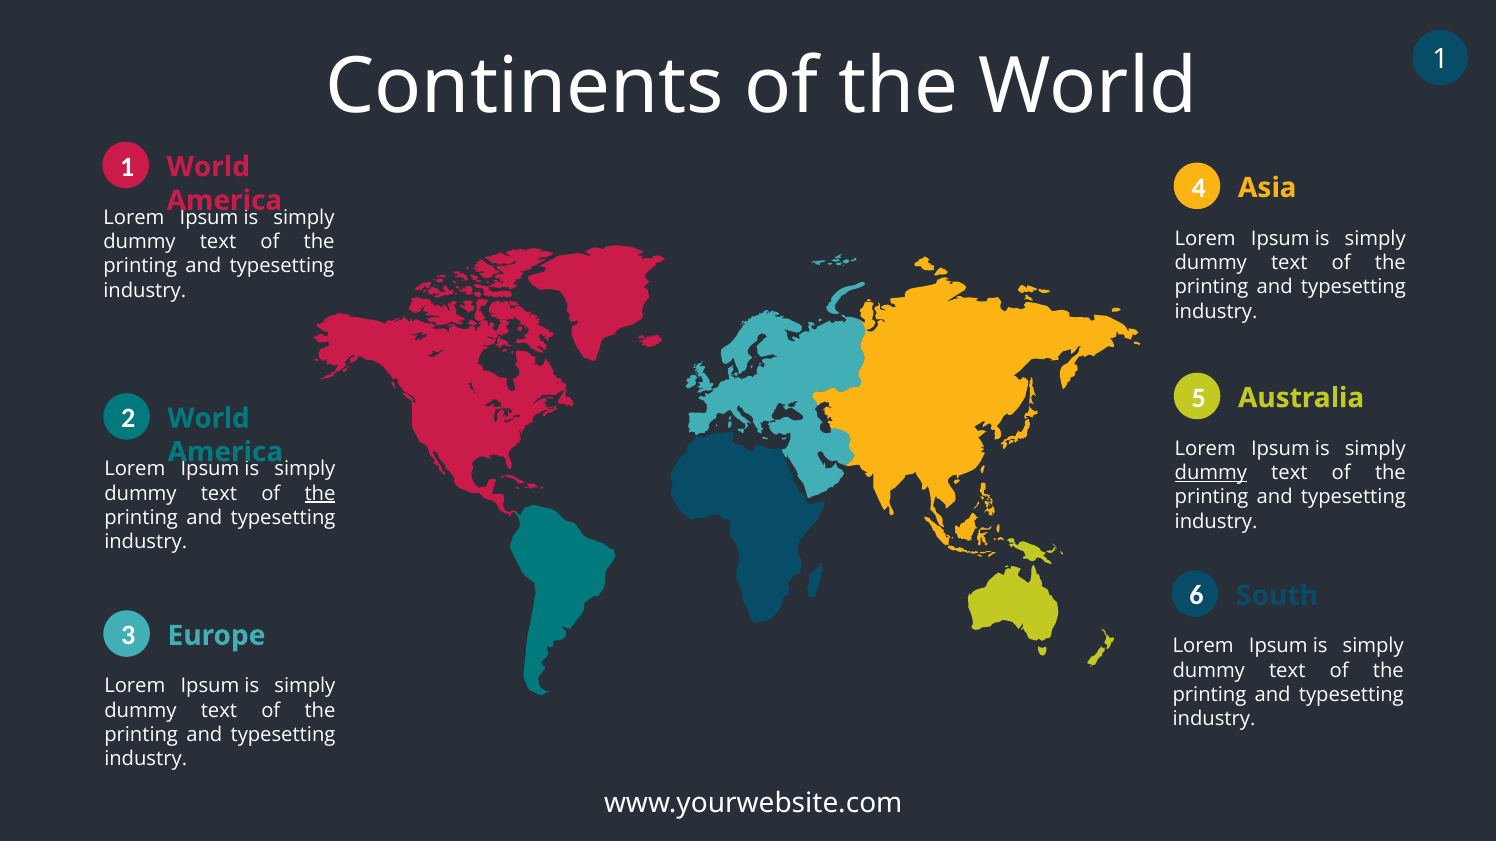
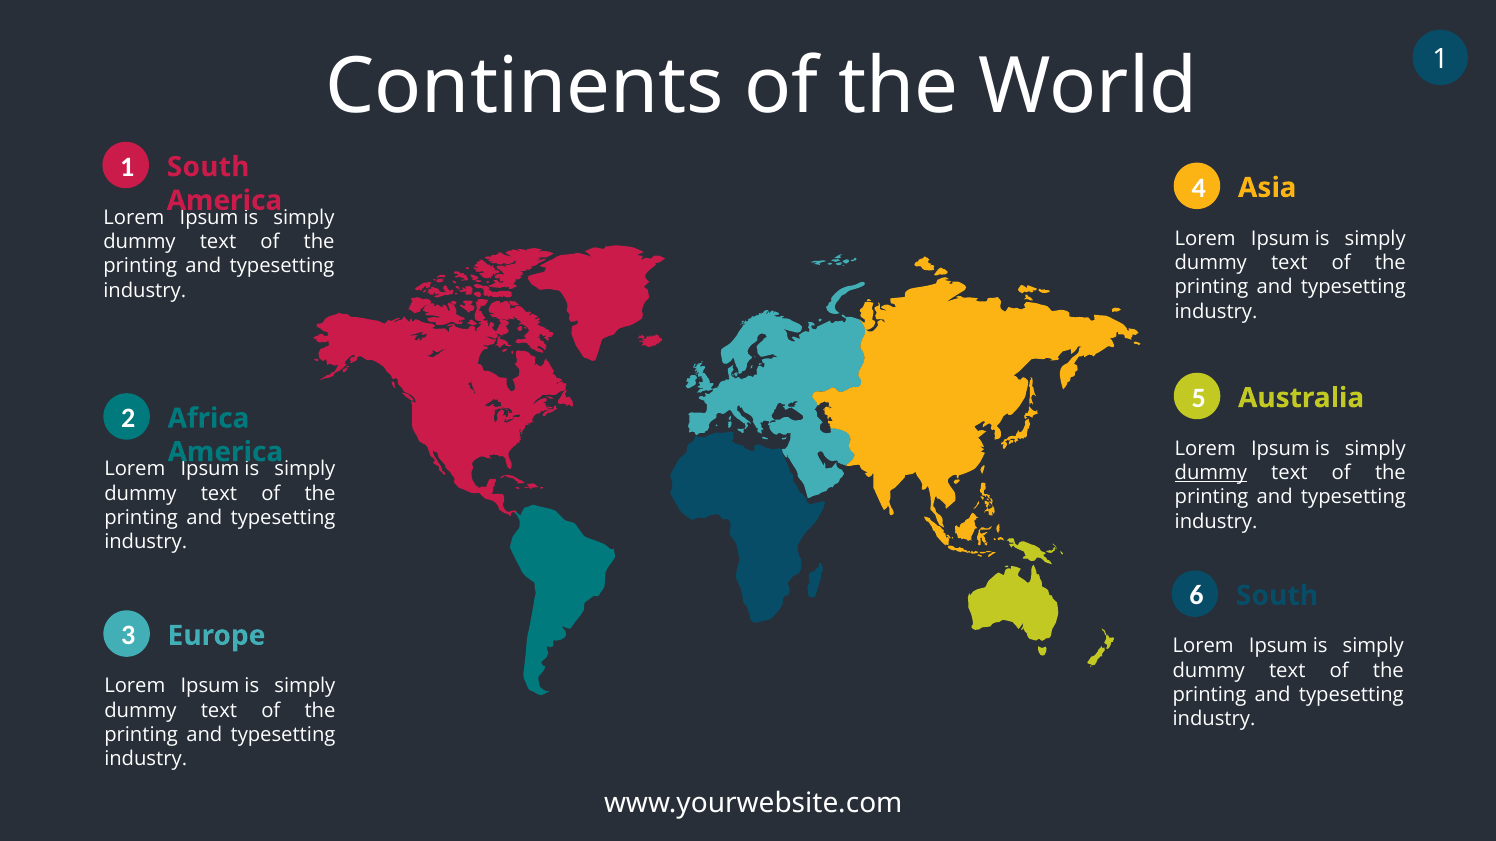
1 World: World -> South (208, 167)
2 World: World -> Africa (208, 419)
the underline: present -> none (320, 494)
